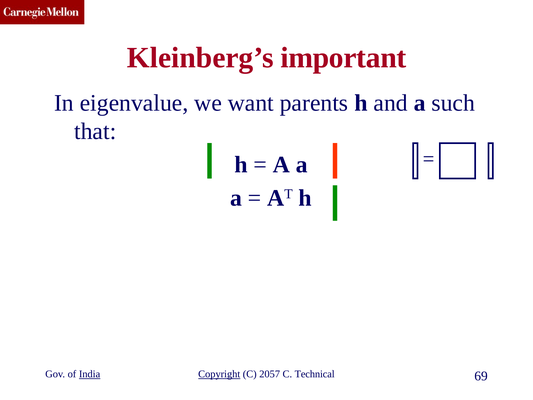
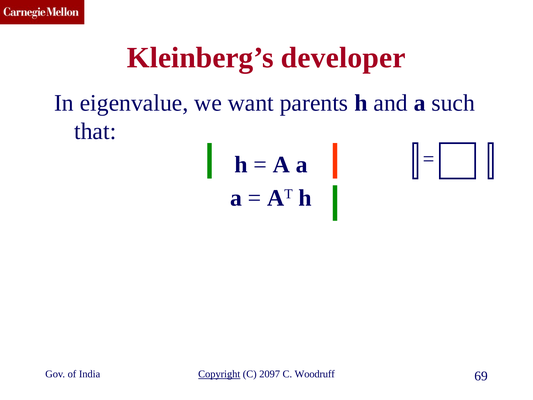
important: important -> developer (343, 58)
India underline: present -> none (90, 374)
2057: 2057 -> 2097 (270, 374)
Technical: Technical -> Woodruff (315, 374)
